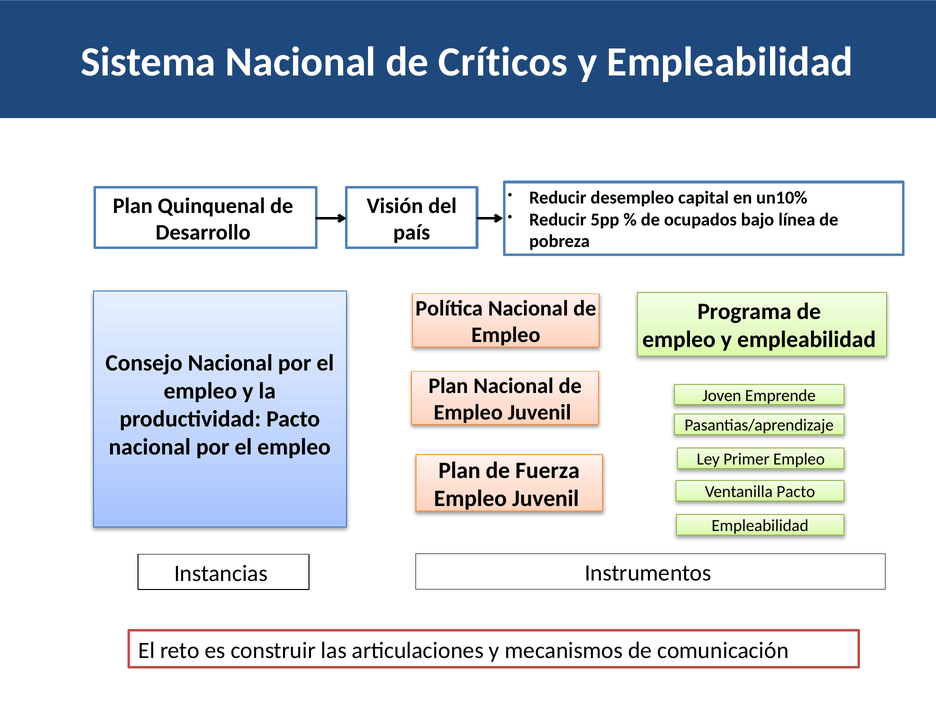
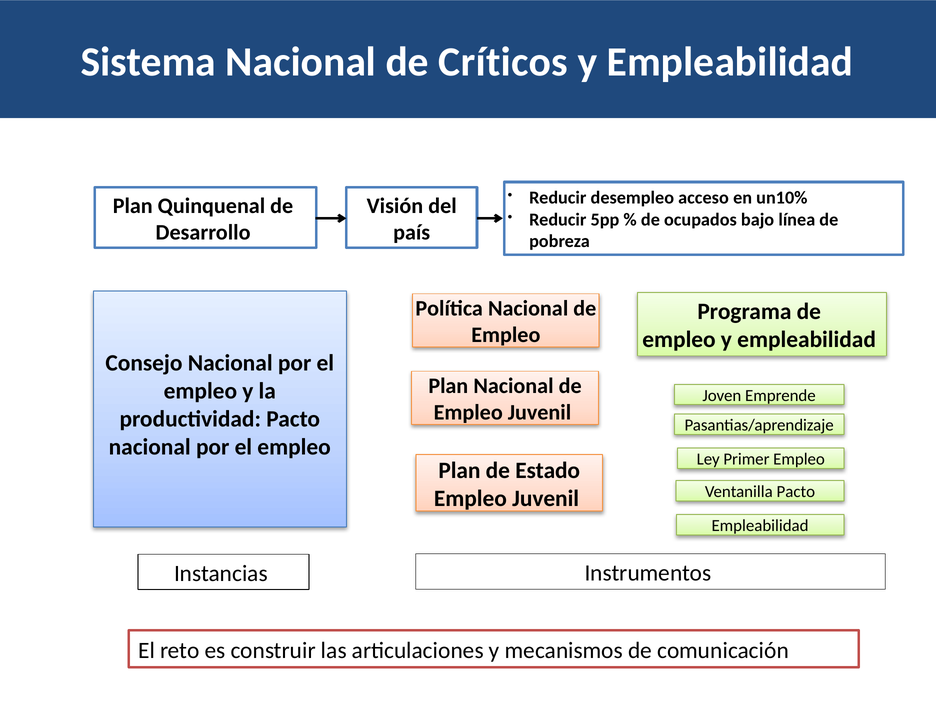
capital: capital -> acceso (703, 198)
Fuerza: Fuerza -> Estado (548, 470)
